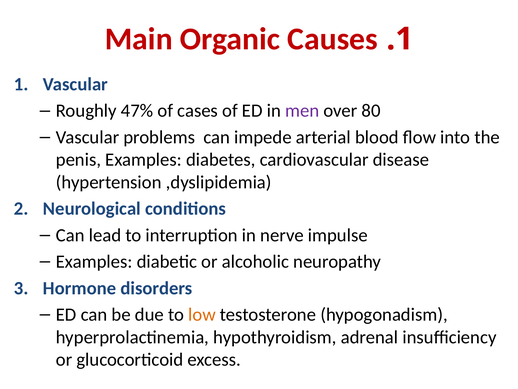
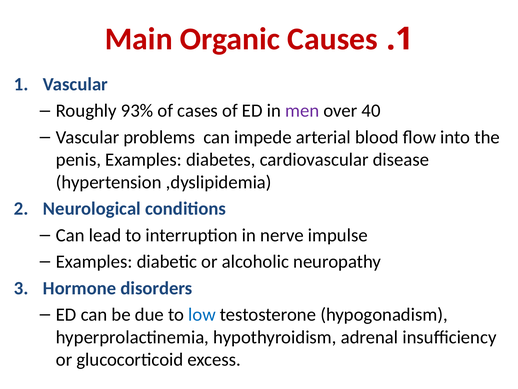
47%: 47% -> 93% (137, 111)
80: 80 -> 40 (371, 111)
low colour: orange -> blue (202, 314)
